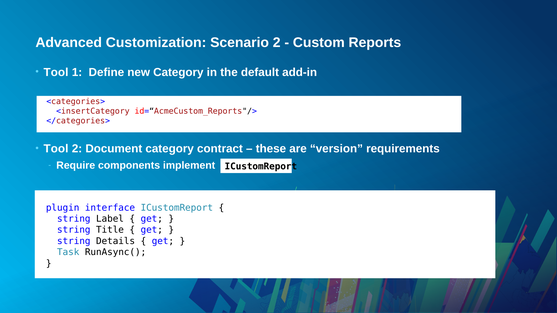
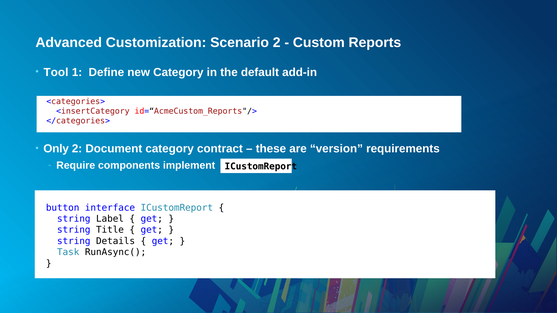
Tool: Tool -> Only (56, 149)
plugin: plugin -> button (63, 208)
